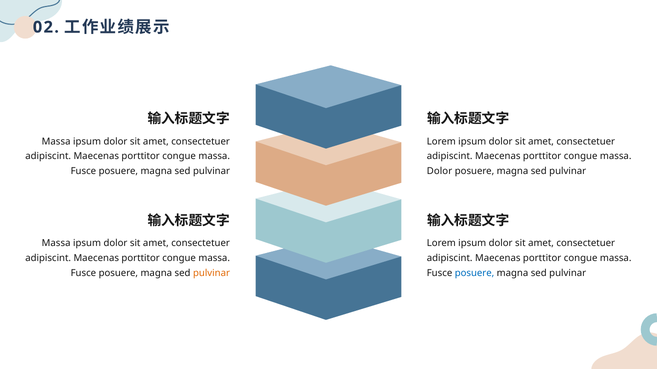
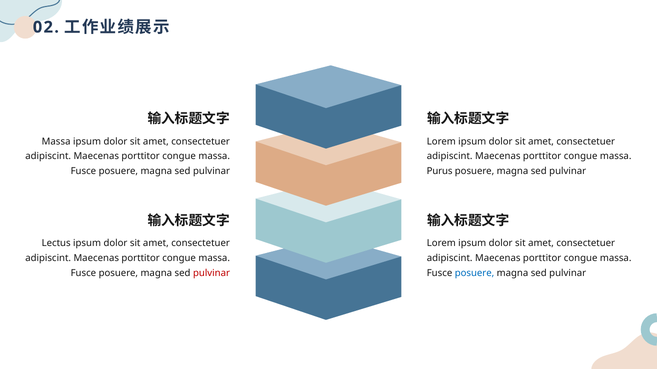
Dolor: Dolor -> Purus (440, 171)
Massa: Massa -> Lectus (56, 244)
pulvinar colour: orange -> red (212, 273)
